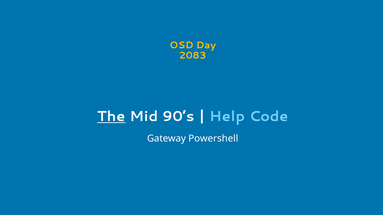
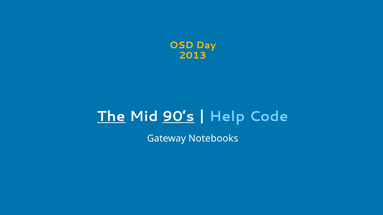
2083: 2083 -> 2013 (193, 56)
90’s underline: none -> present (178, 117)
Powershell: Powershell -> Notebooks (213, 139)
